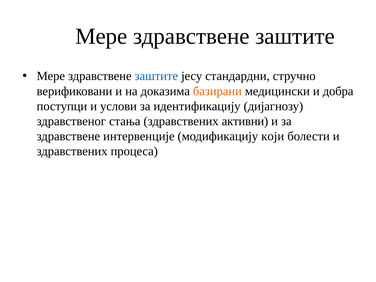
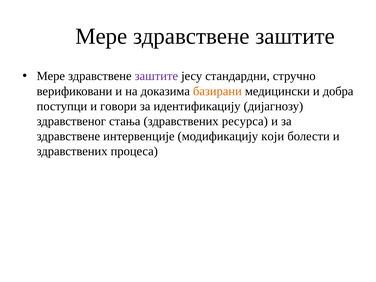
заштите colour: blue -> purple (156, 76)
услови: услови -> говори (118, 106)
активни: активни -> ресурса (245, 121)
